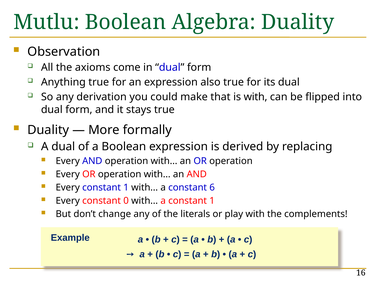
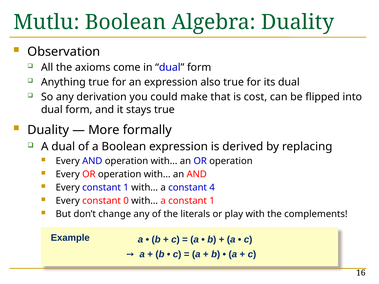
is with: with -> cost (255, 97)
6: 6 -> 4 (212, 188)
